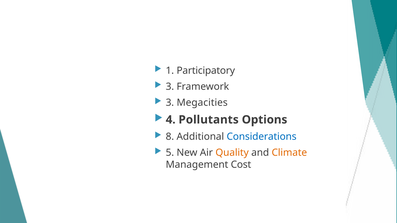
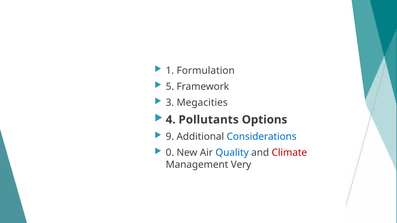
Participatory: Participatory -> Formulation (206, 71)
3: 3 -> 5 (170, 87)
8: 8 -> 9 (170, 137)
5: 5 -> 0 (170, 153)
Quality colour: orange -> blue (232, 153)
Climate colour: orange -> red (289, 153)
Cost: Cost -> Very (241, 165)
